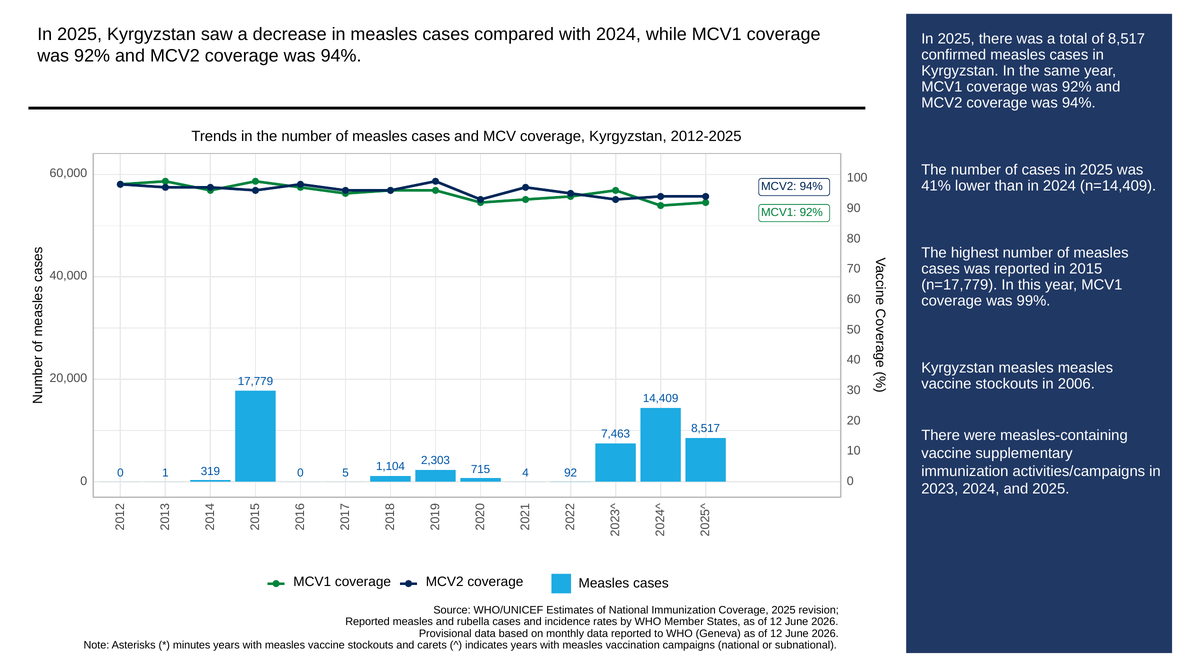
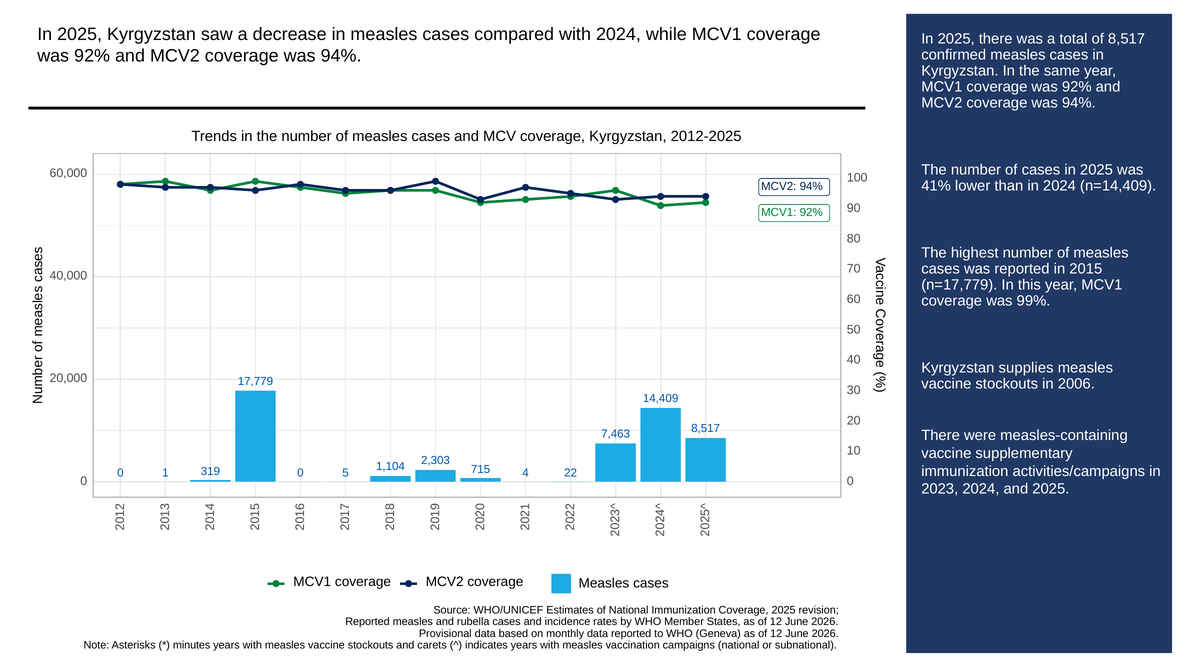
Kyrgyzstan measles: measles -> supplies (1026, 368)
92: 92 -> 22 (571, 473)
